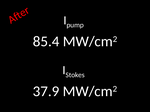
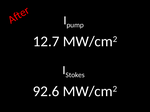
85.4: 85.4 -> 12.7 (46, 42)
37.9: 37.9 -> 92.6 (46, 92)
